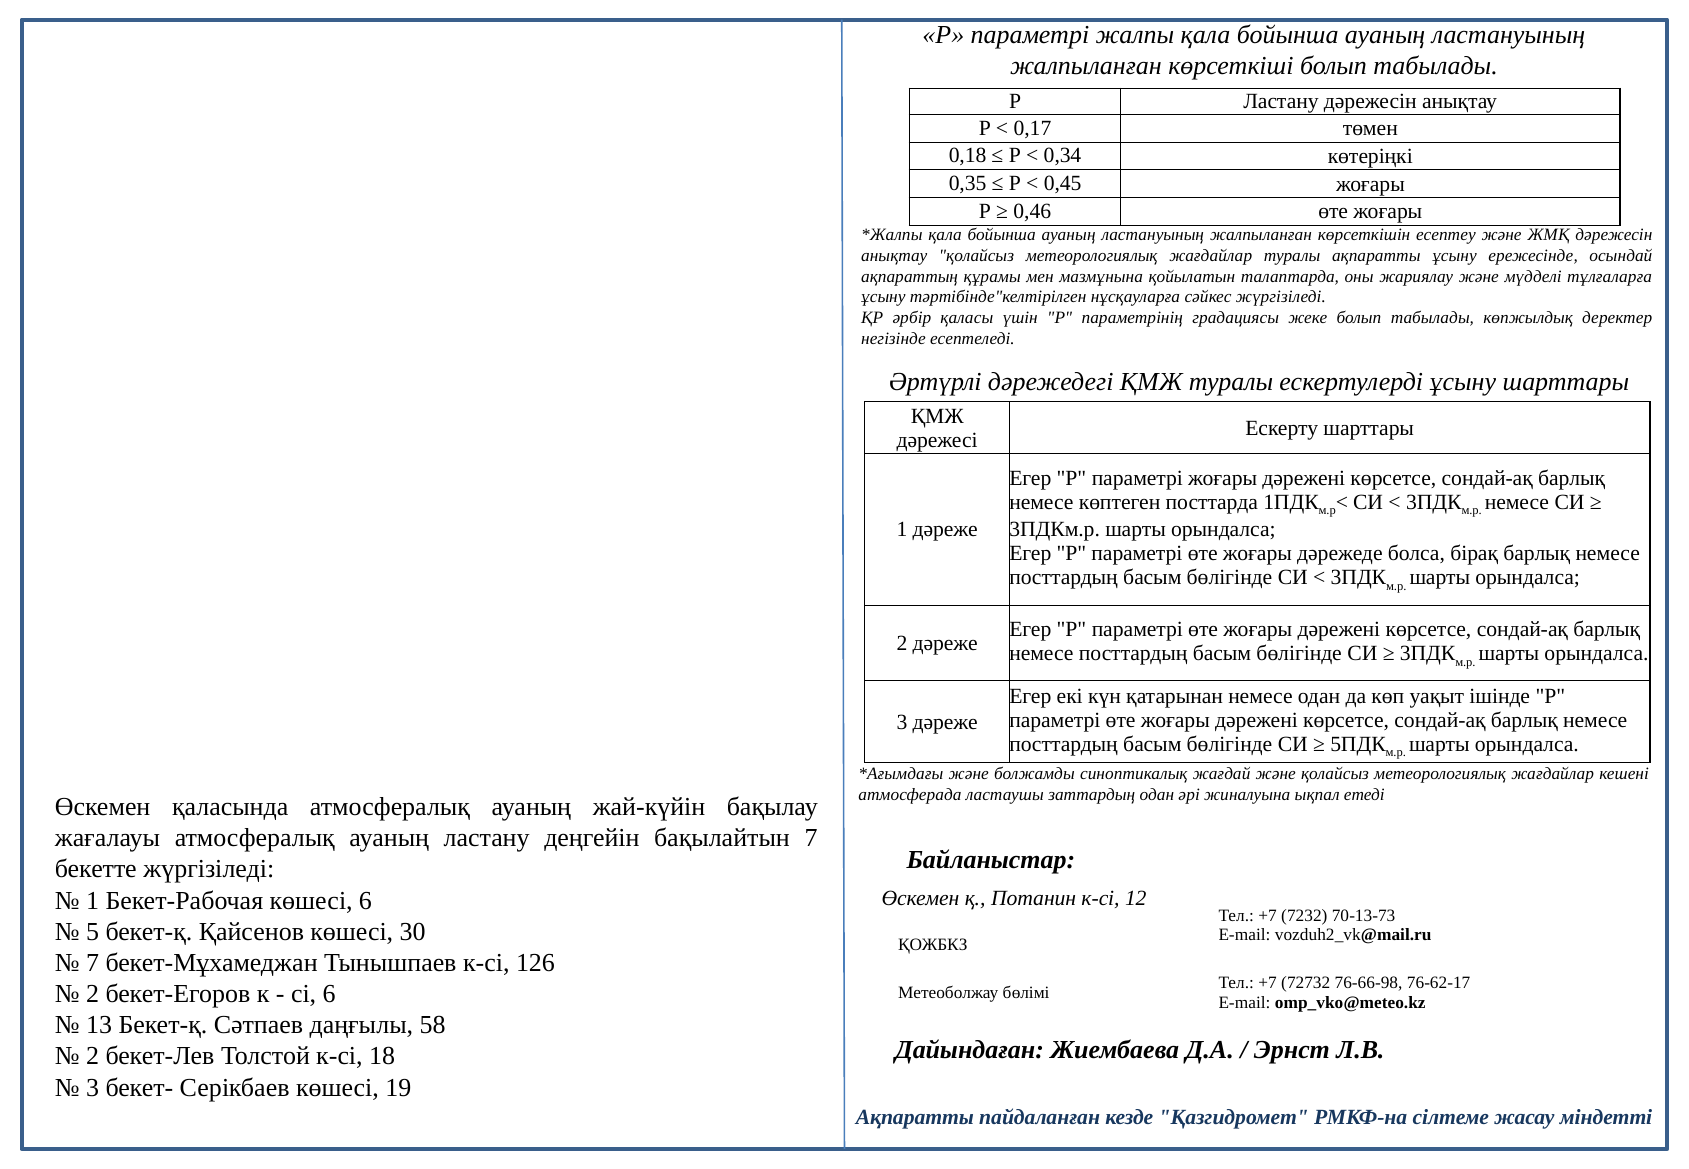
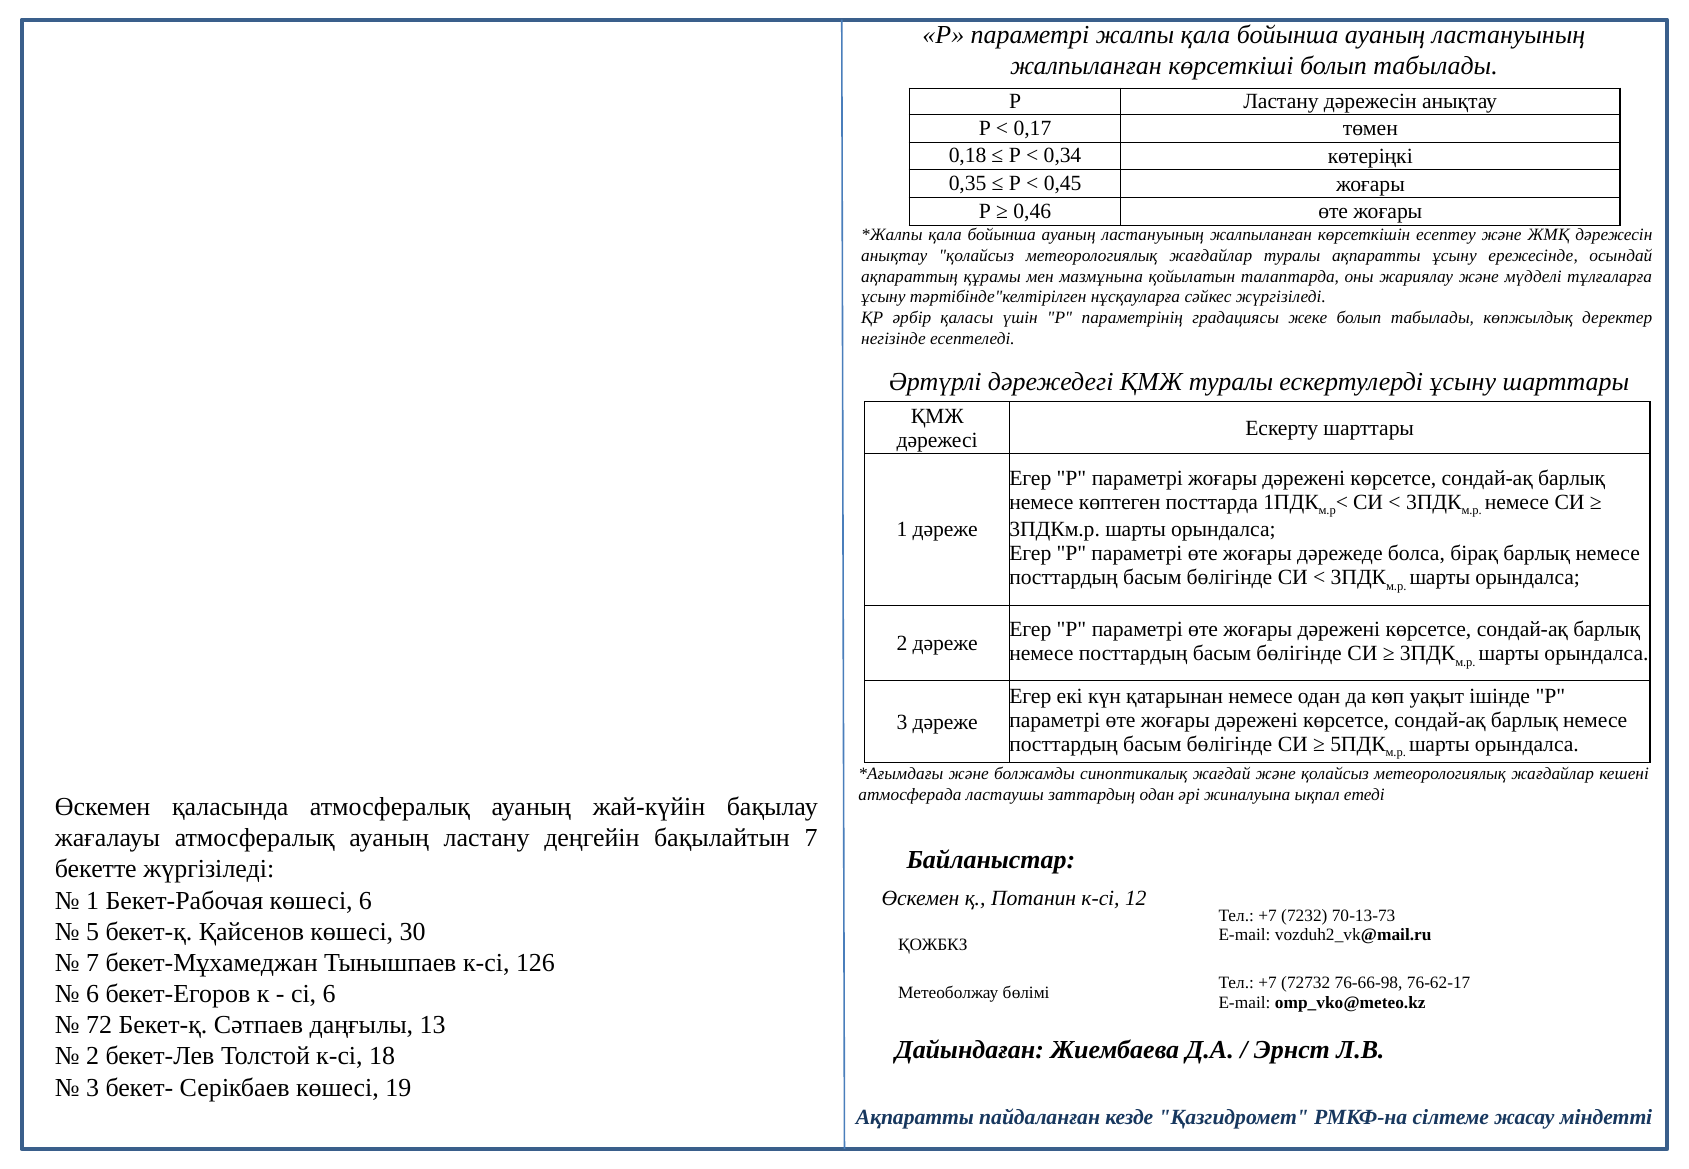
2: 2 -> 6 (93, 994)
13: 13 -> 72 (99, 1025)
58: 58 -> 13 (433, 1025)
